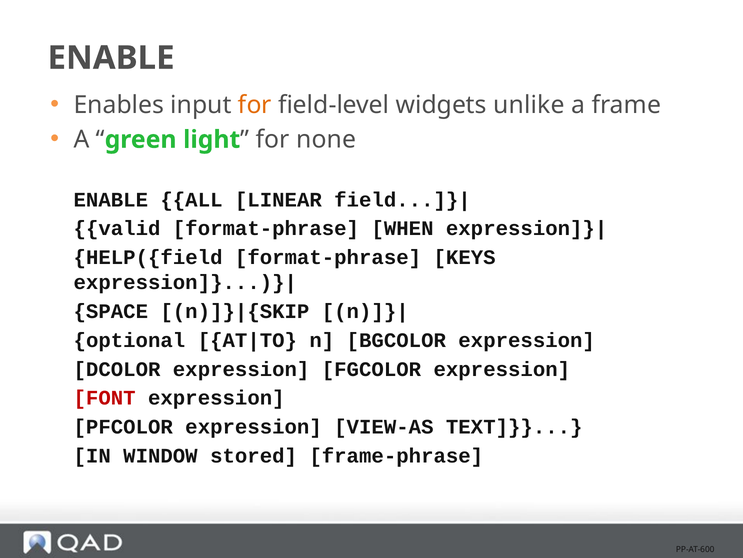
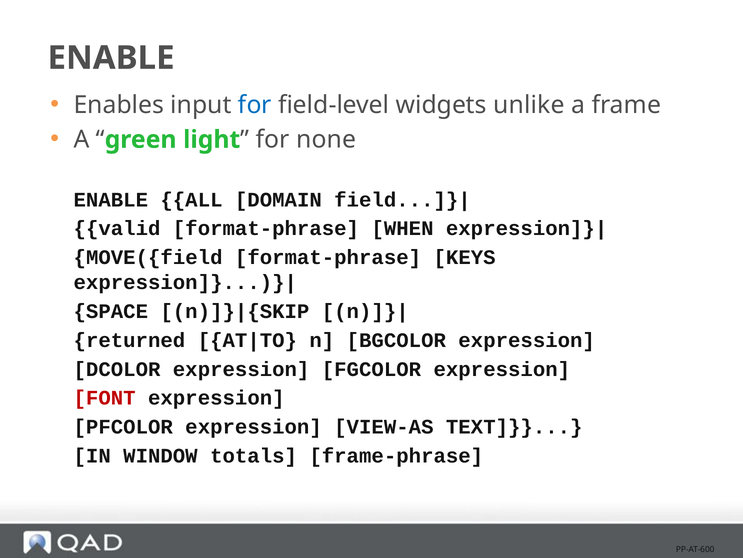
for colour: orange -> blue (255, 105)
LINEAR: LINEAR -> DOMAIN (278, 199)
HELP({field: HELP({field -> MOVE({field (148, 257)
optional: optional -> returned (129, 340)
stored: stored -> totals (254, 455)
